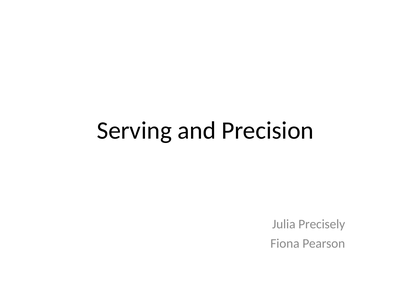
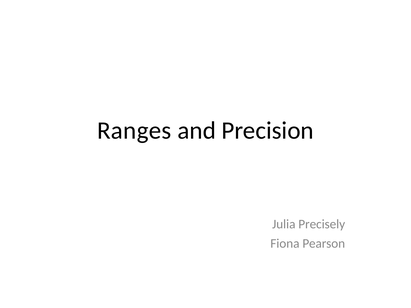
Serving: Serving -> Ranges (134, 131)
